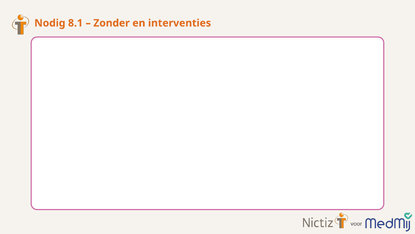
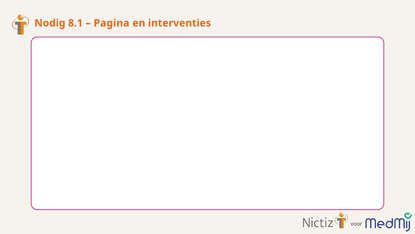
Zonder: Zonder -> Pagina (111, 23)
